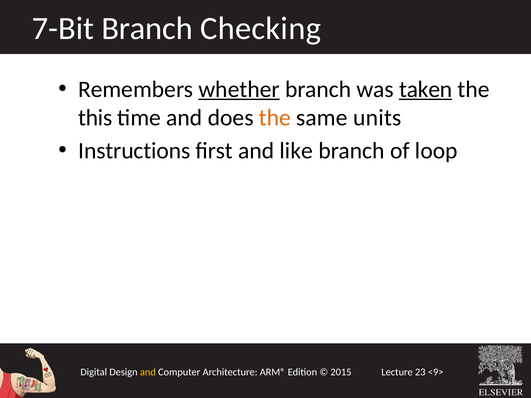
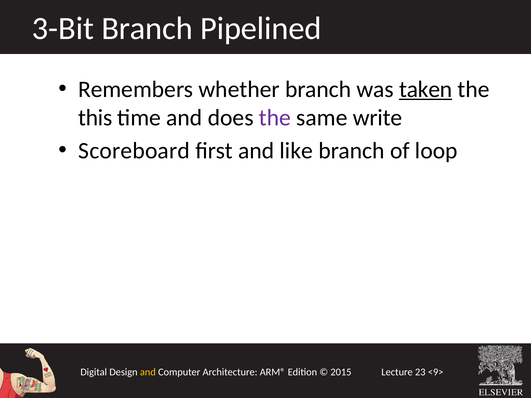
7-Bit: 7-Bit -> 3-Bit (63, 28)
Checking: Checking -> Pipelined (261, 28)
whether underline: present -> none (239, 89)
the colour: orange -> purple (275, 118)
units: units -> write (377, 118)
Instructions: Instructions -> Scoreboard (134, 151)
